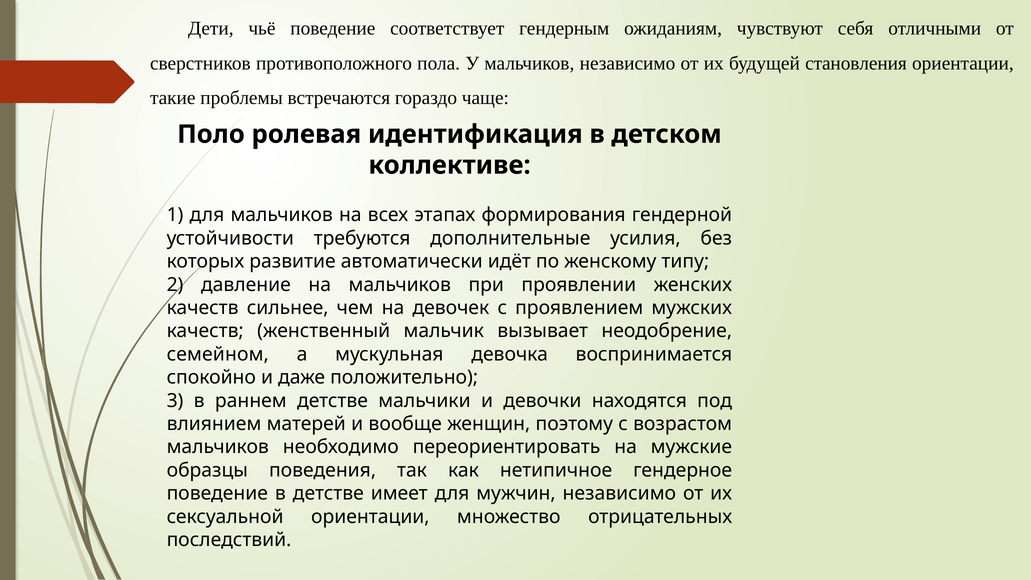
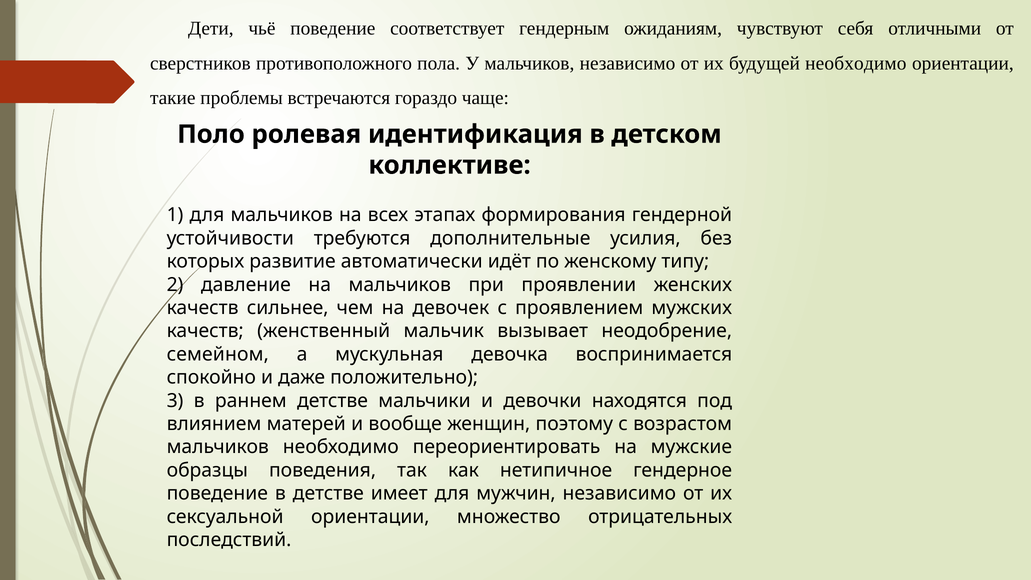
будущей становления: становления -> необходимо (856, 63)
